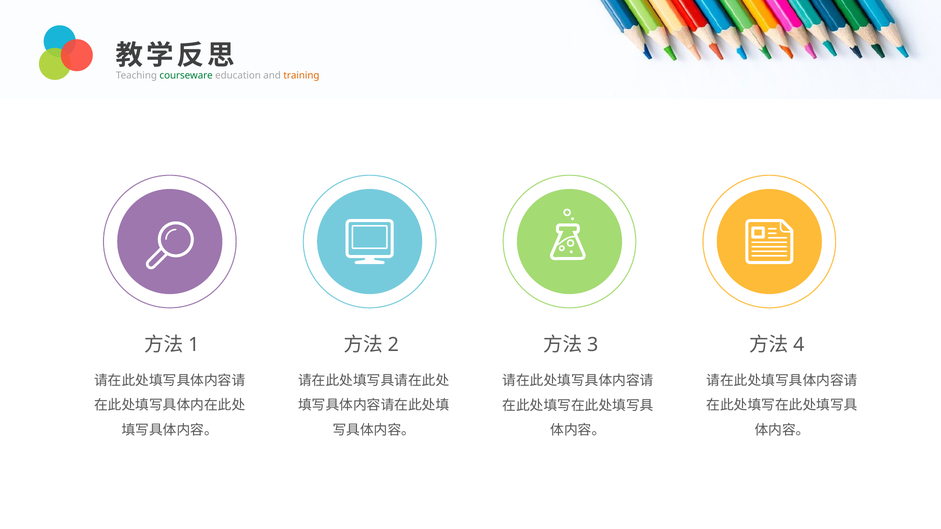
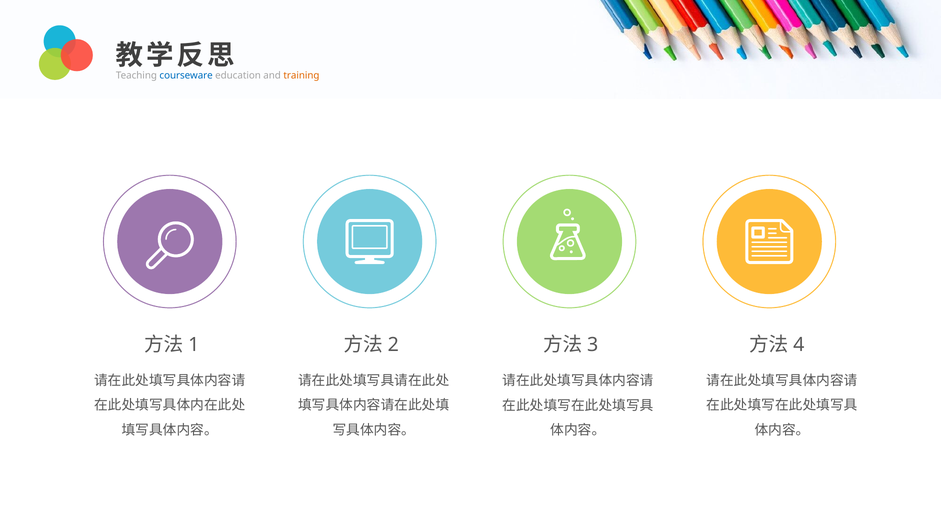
courseware colour: green -> blue (186, 76)
